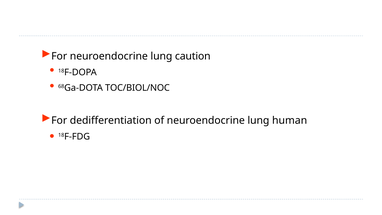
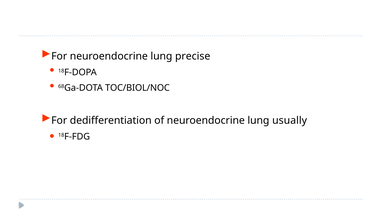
caution: caution -> precise (193, 56)
human: human -> usually (290, 120)
